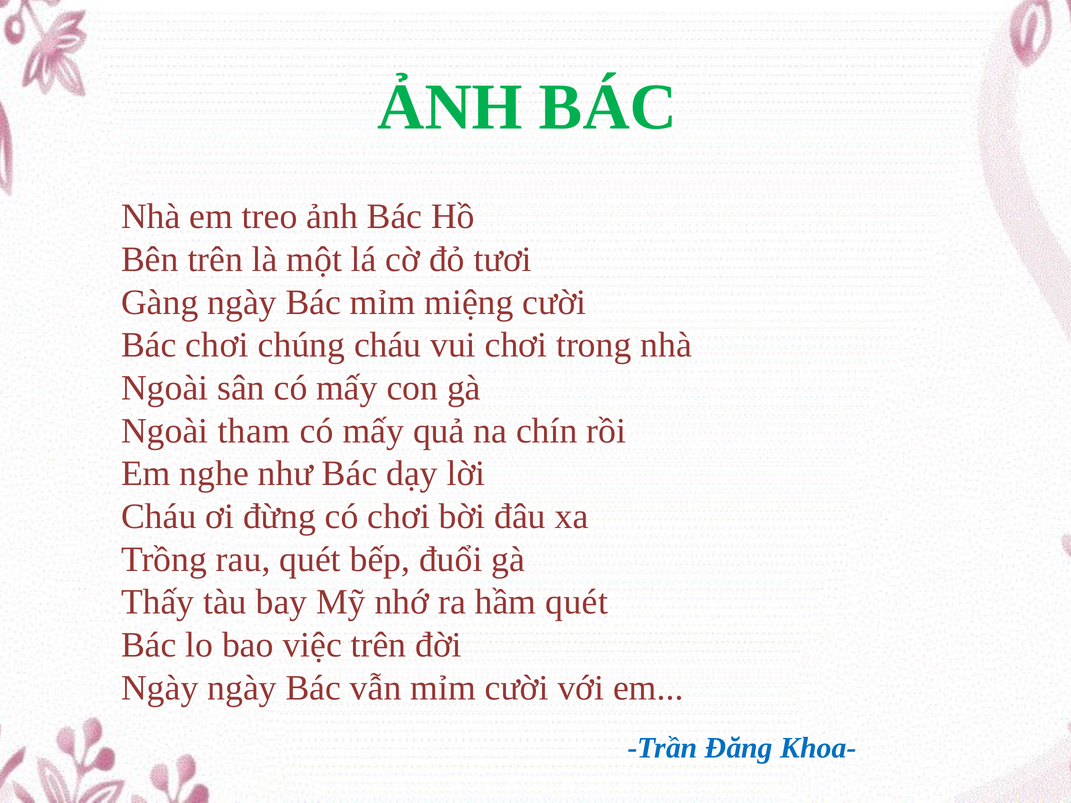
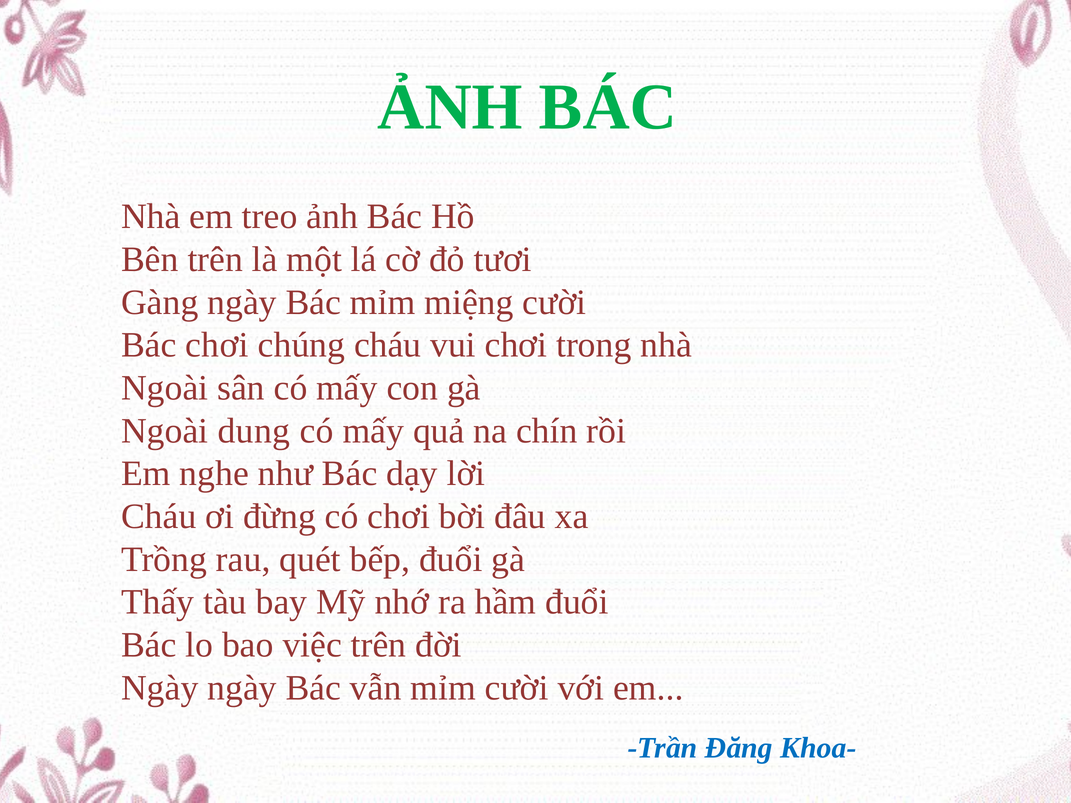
tham: tham -> dung (254, 431)
hầm quét: quét -> đuổi (577, 602)
